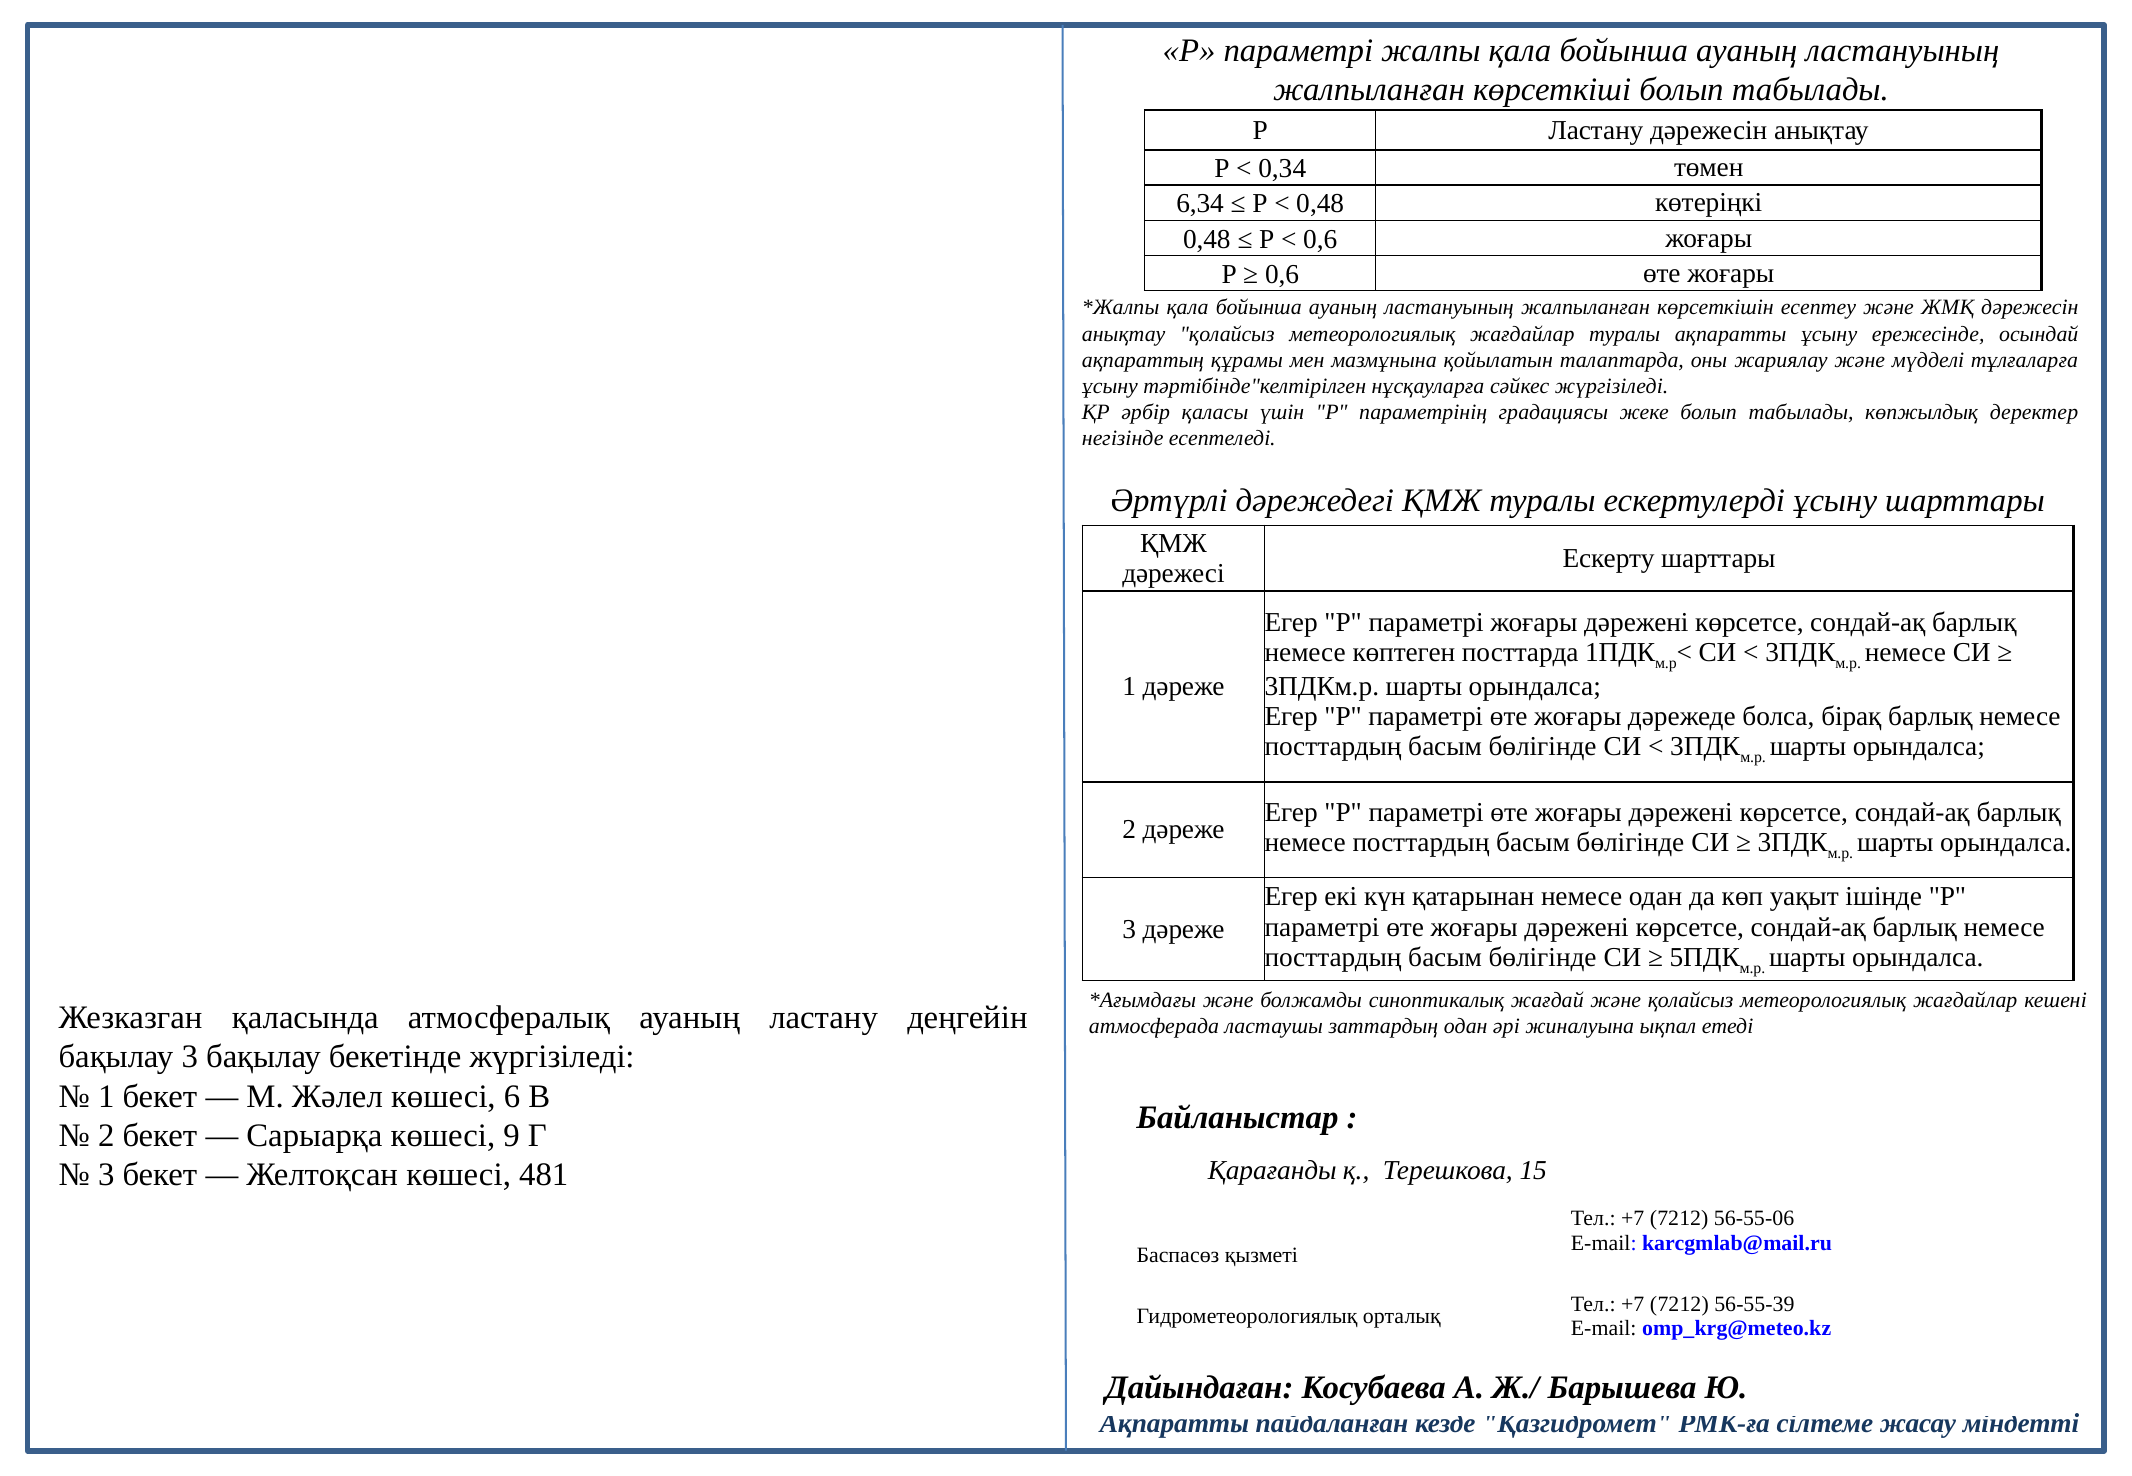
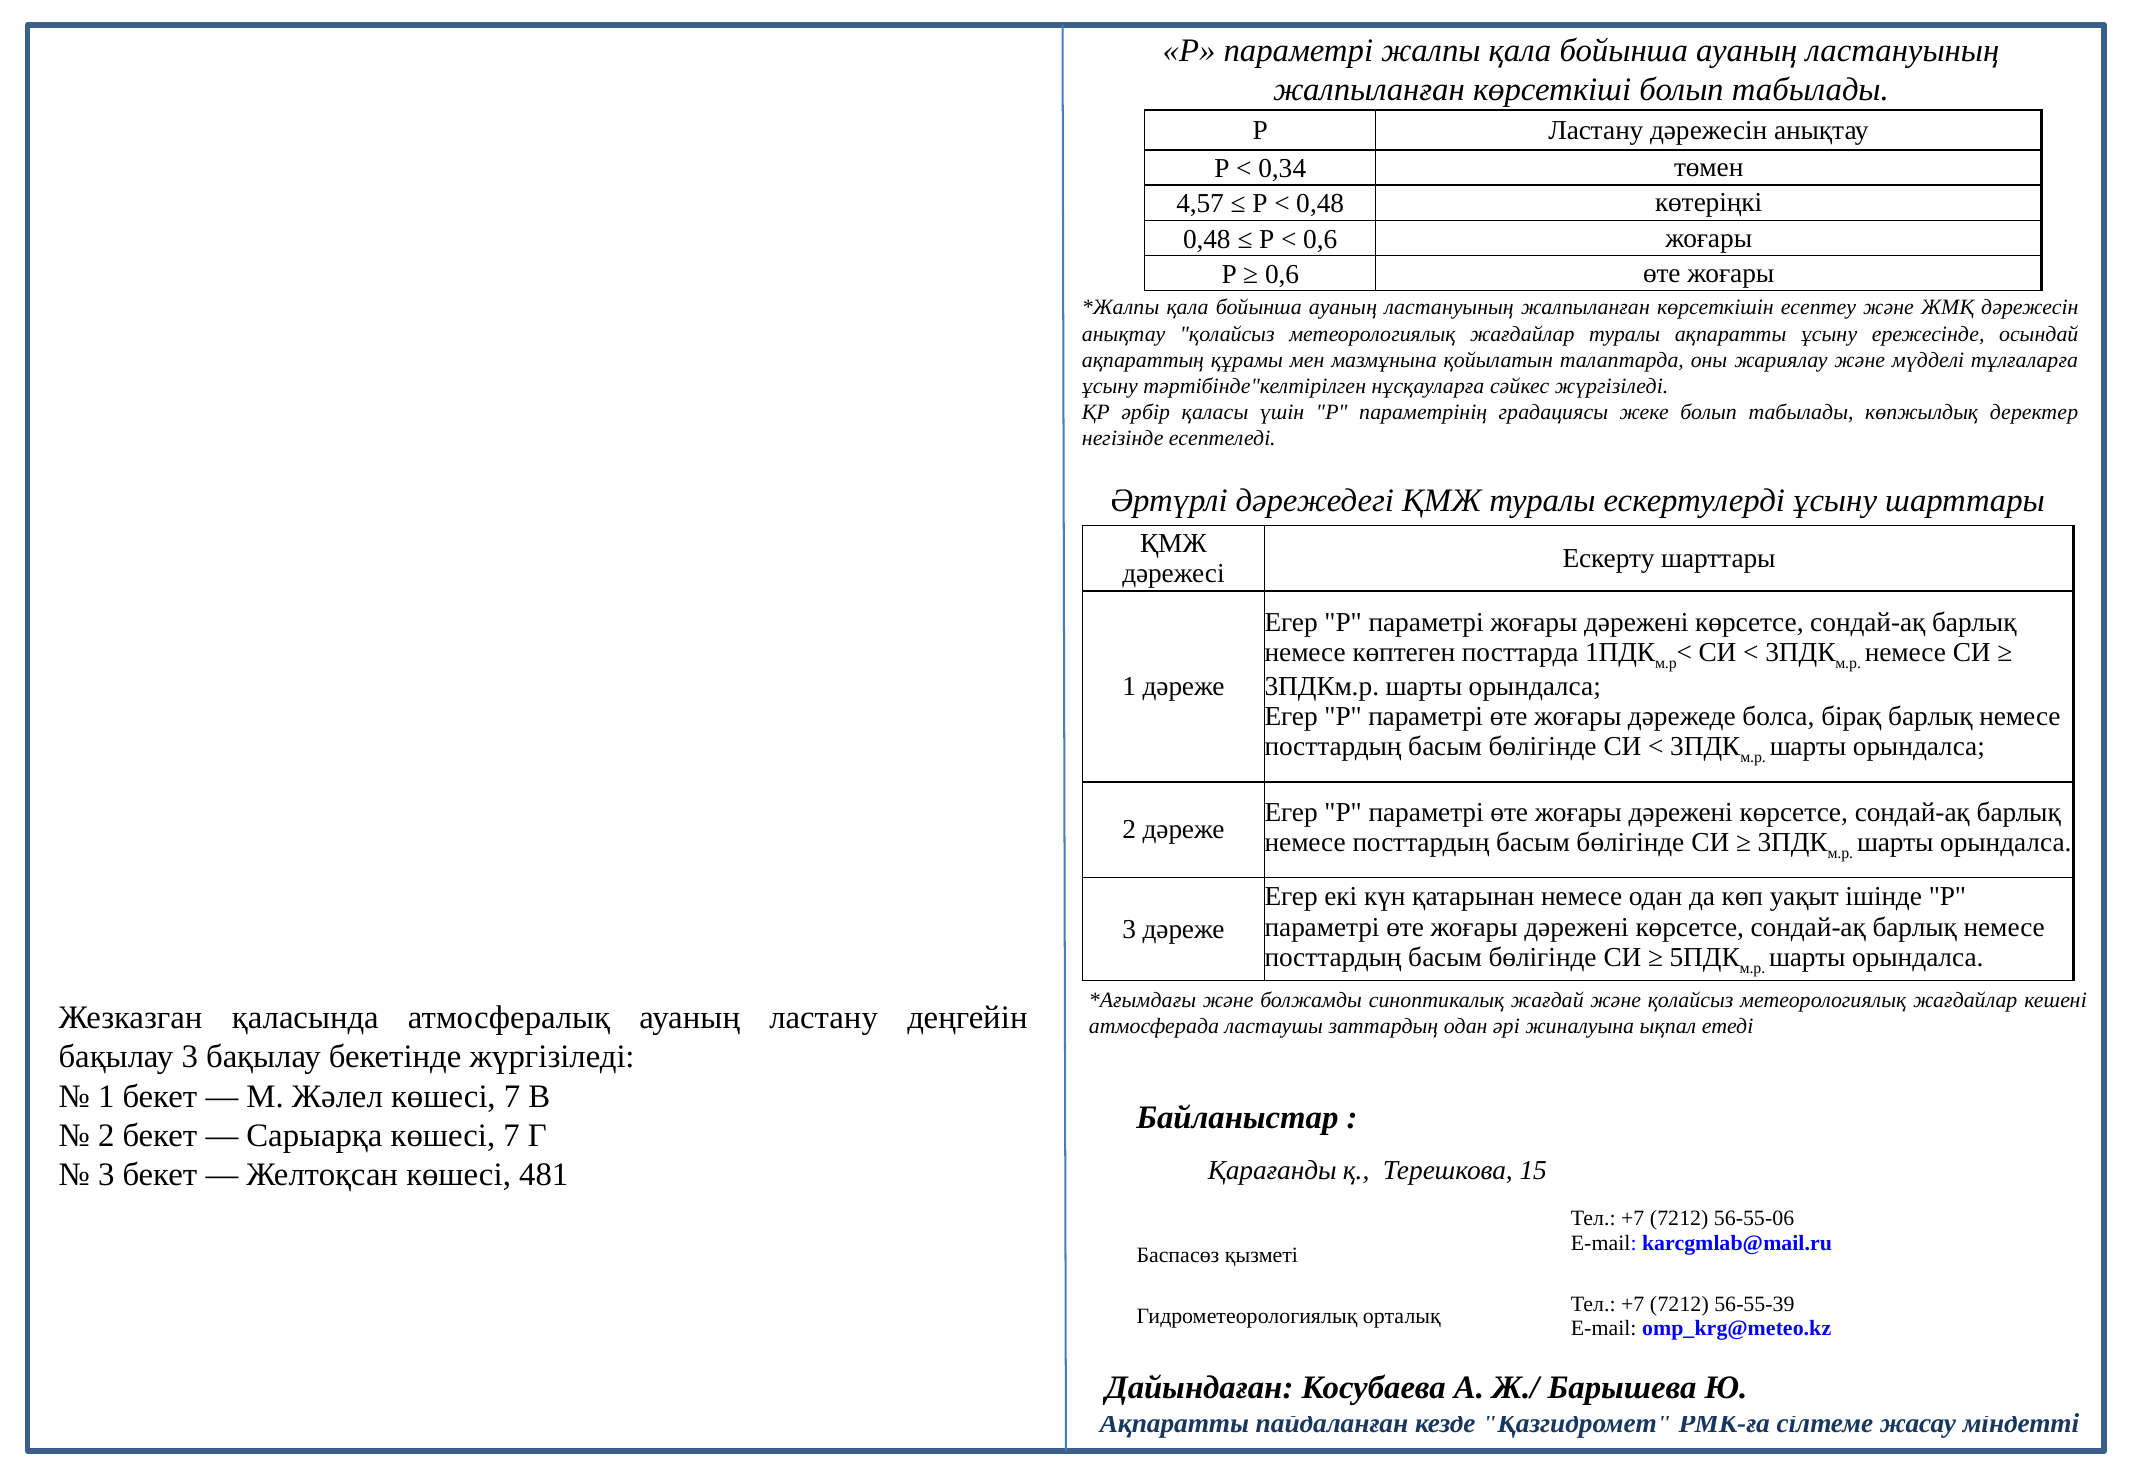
6,34: 6,34 -> 4,57 (1200, 204)
Жәлел көшесі 6: 6 -> 7 (512, 1096)
Сарыарқа көшесі 9: 9 -> 7 (512, 1136)
